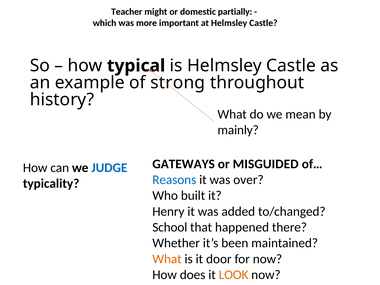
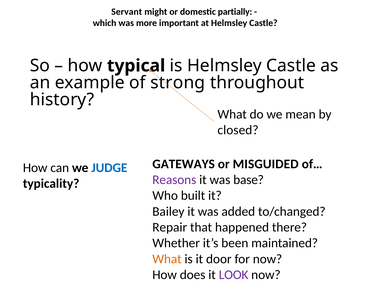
Teacher: Teacher -> Servant (127, 12)
mainly: mainly -> closed (238, 130)
Reasons colour: blue -> purple (174, 180)
over: over -> base (249, 180)
Henry: Henry -> Bailey (168, 211)
School: School -> Repair (170, 227)
LOOK colour: orange -> purple (234, 275)
